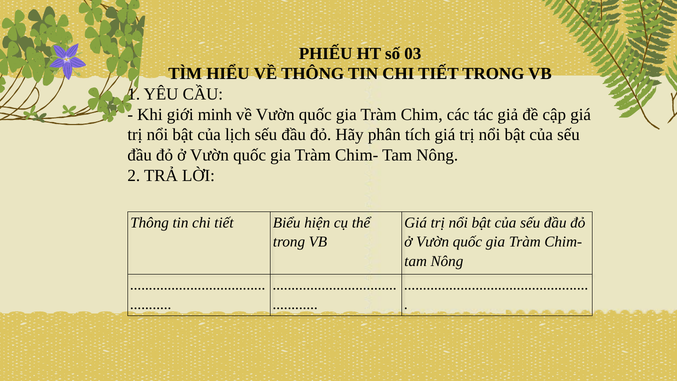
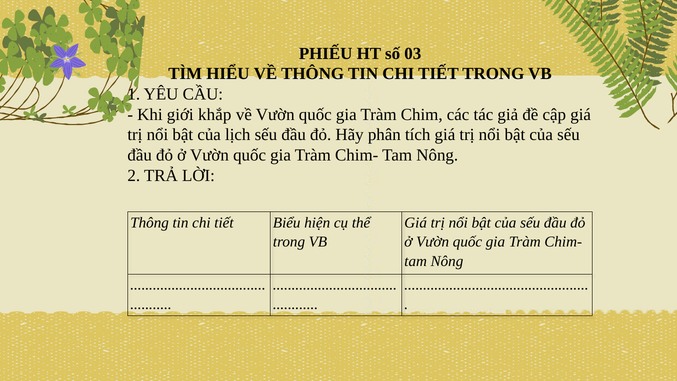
minh: minh -> khắp (215, 114)
